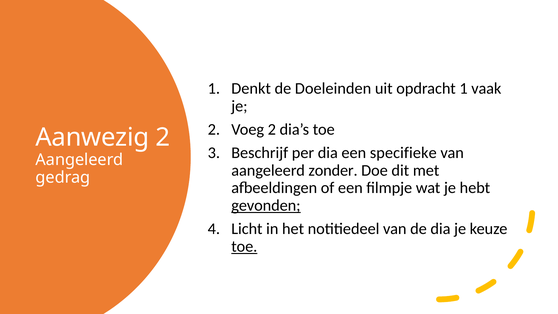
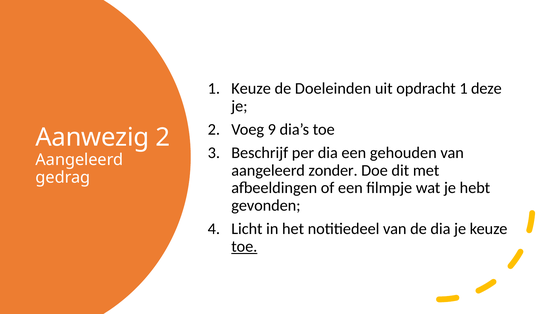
1 Denkt: Denkt -> Keuze (251, 89)
vaak: vaak -> deze (486, 89)
Voeg 2: 2 -> 9 (272, 129)
specifieke: specifieke -> gehouden (403, 153)
gevonden underline: present -> none (266, 205)
